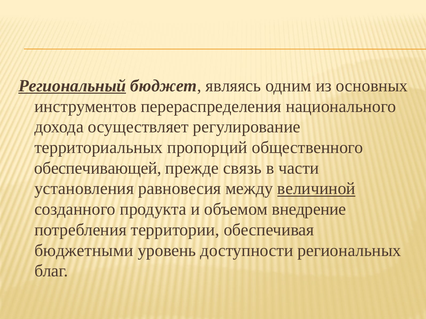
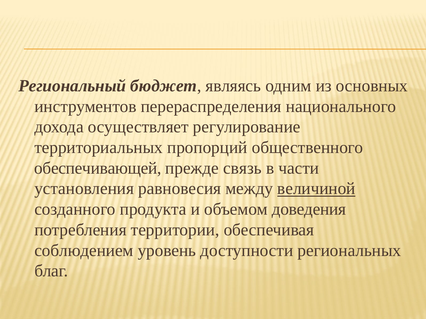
Региональный underline: present -> none (72, 86)
внедрение: внедрение -> доведения (309, 210)
бюджетными: бюджетными -> соблюдением (84, 251)
